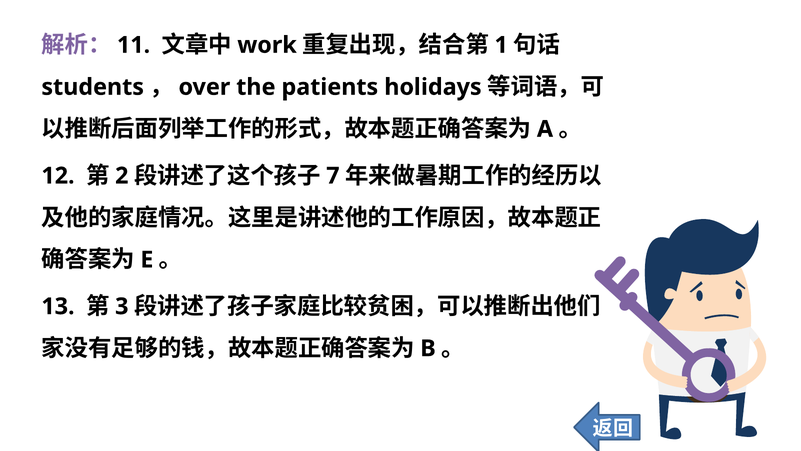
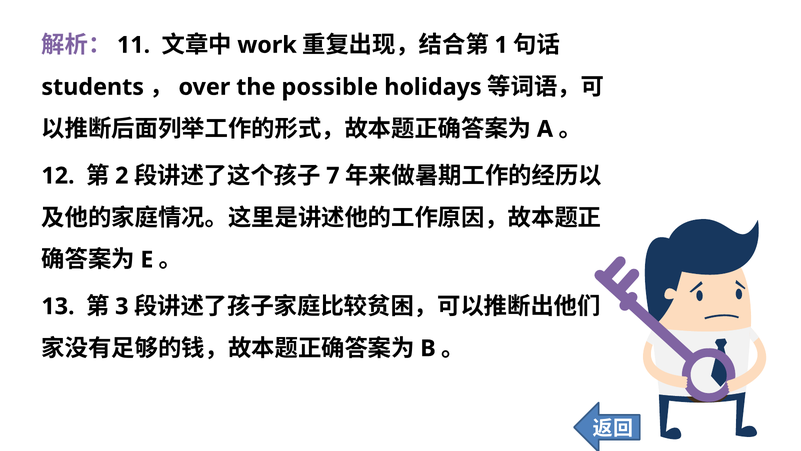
patients: patients -> possible (330, 87)
